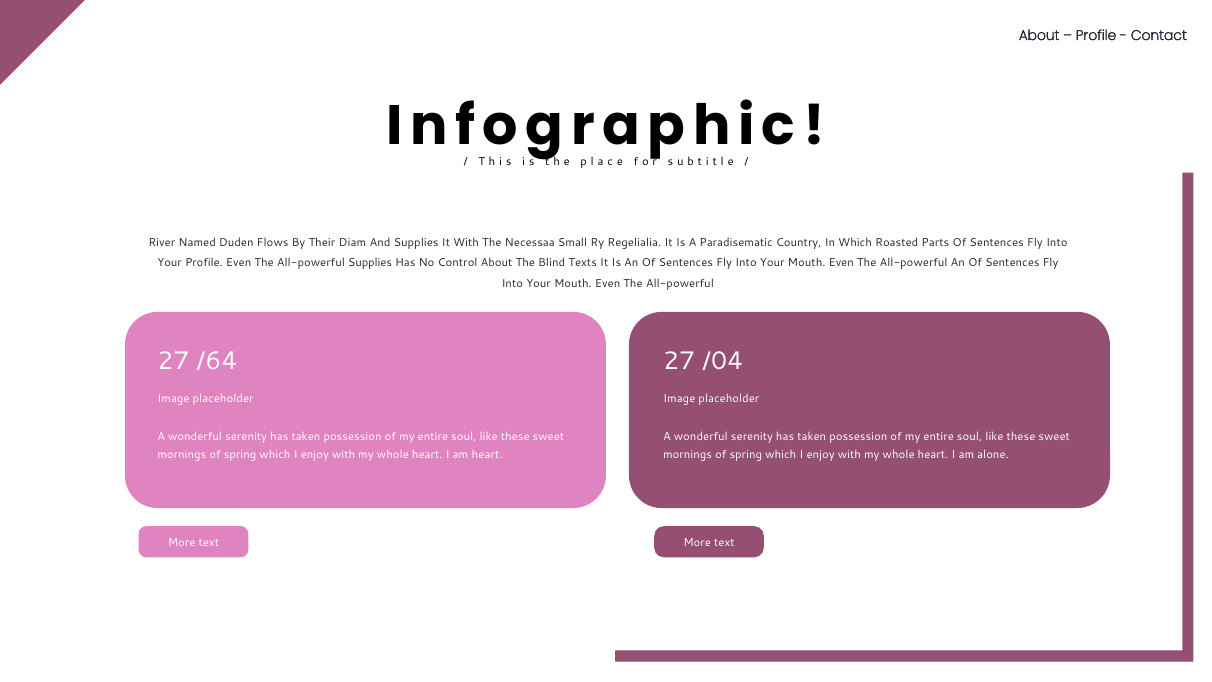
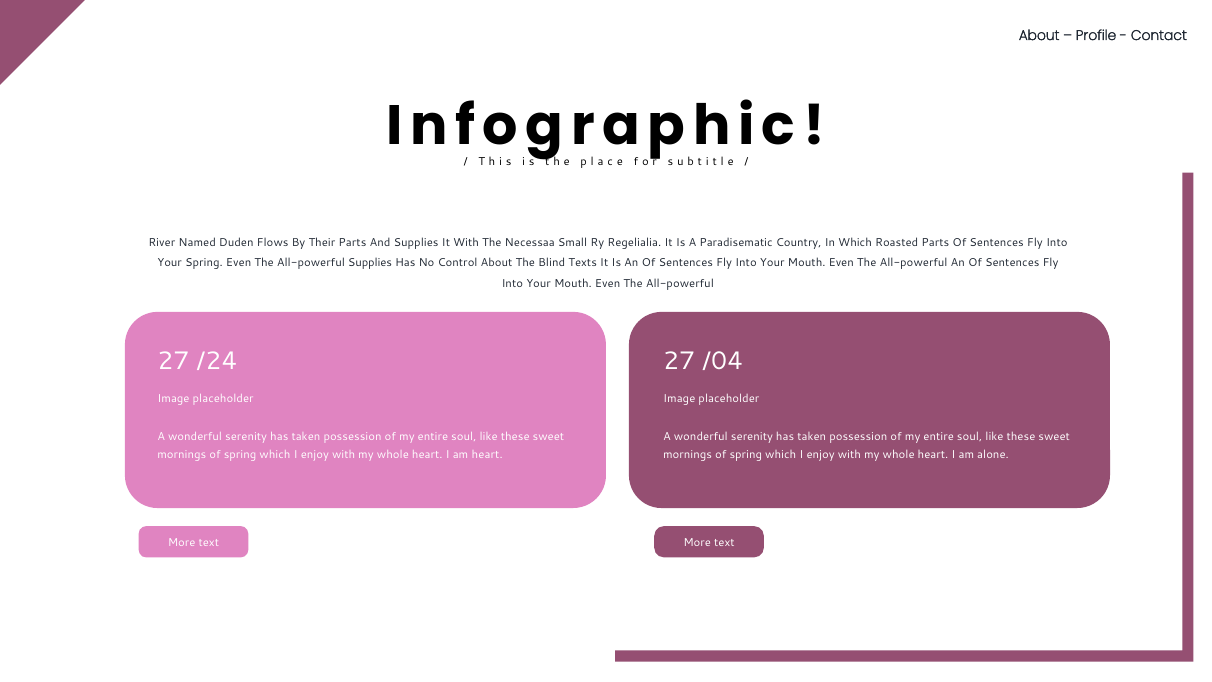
Their Diam: Diam -> Parts (352, 242)
Your Profile: Profile -> Spring (204, 263)
/64: /64 -> /24 (217, 361)
